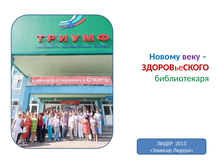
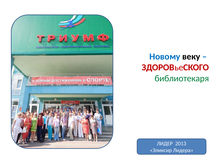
веку colour: purple -> black (191, 57)
